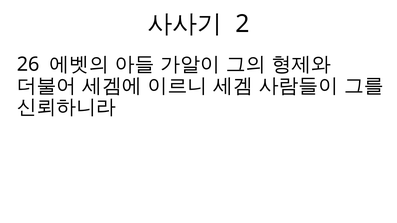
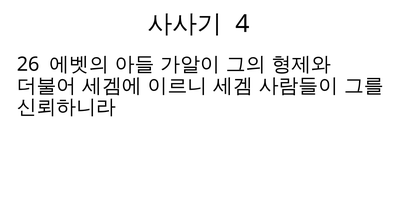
2: 2 -> 4 (242, 24)
